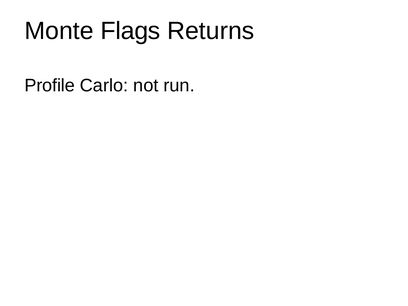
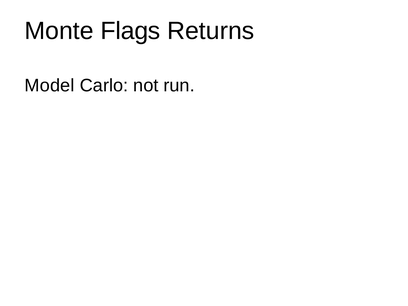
Profile: Profile -> Model (50, 86)
